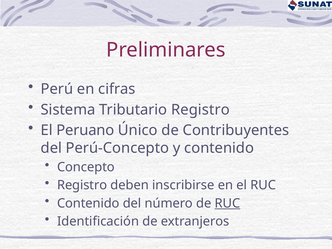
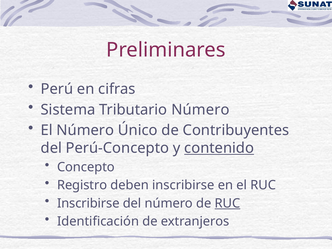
Tributario Registro: Registro -> Número (200, 110)
El Peruano: Peruano -> Número (85, 130)
contenido underline: none -> present (219, 148)
Contenido: Contenido -> Inscribirse (88, 203)
